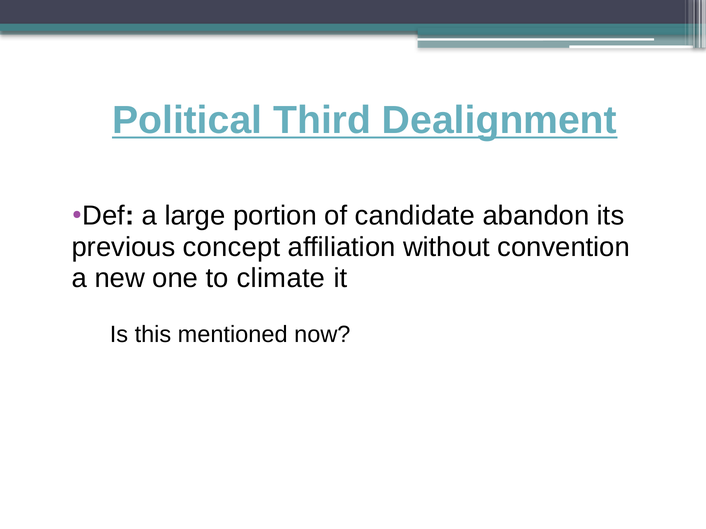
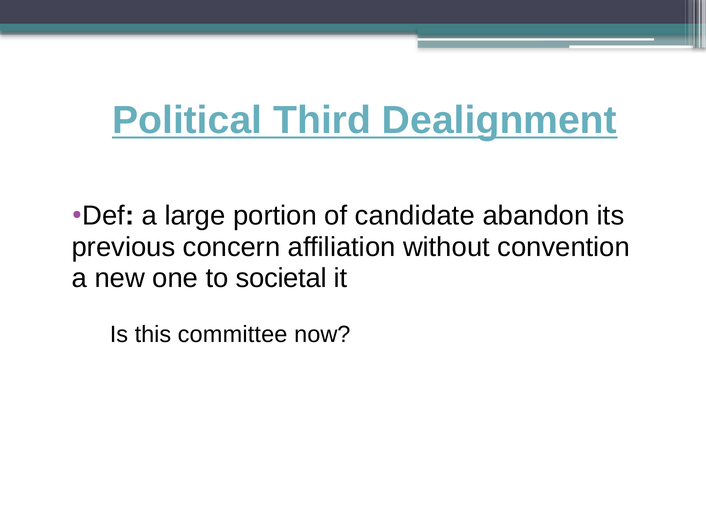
concept: concept -> concern (232, 247)
climate: climate -> societal (281, 279)
mentioned: mentioned -> committee (233, 335)
